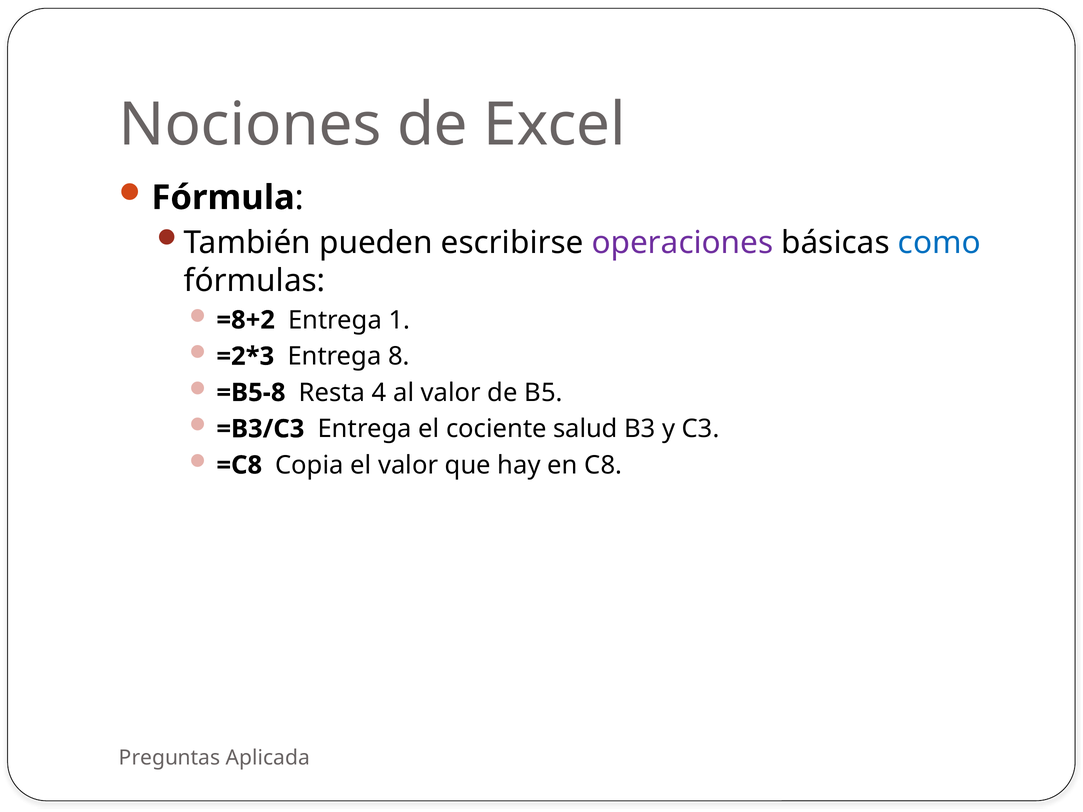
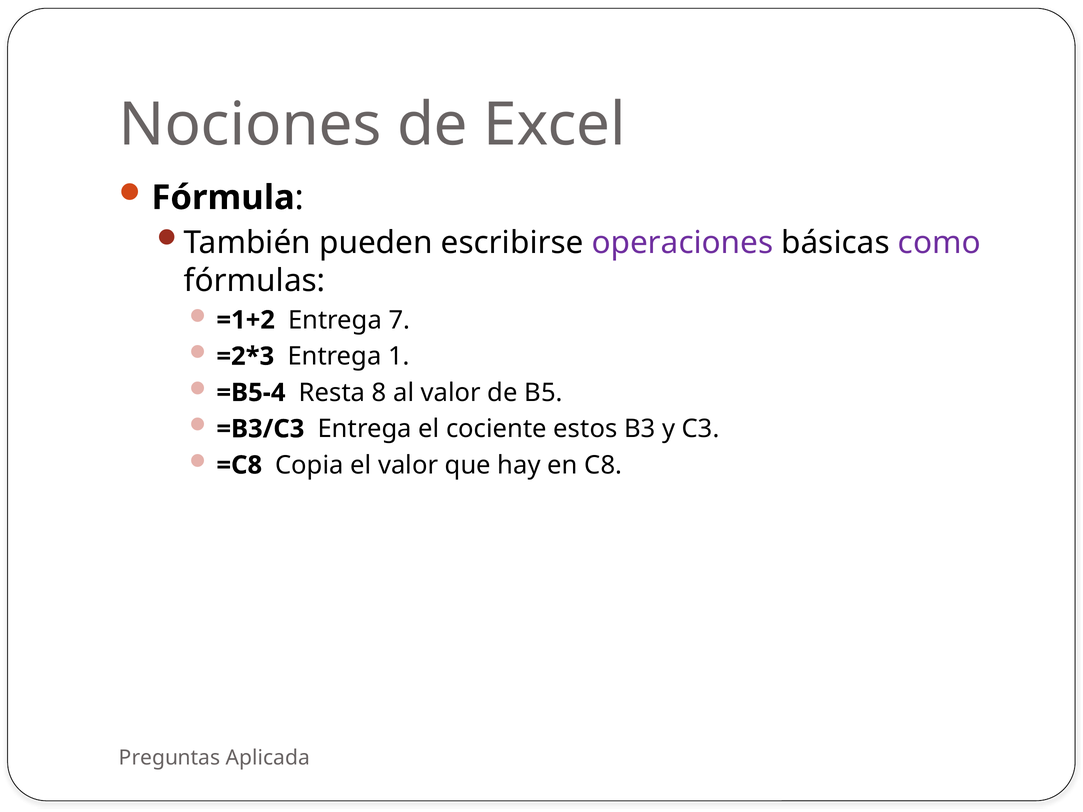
como colour: blue -> purple (939, 243)
=8+2: =8+2 -> =1+2 (246, 320)
1: 1 -> 7 (399, 320)
8: 8 -> 1 (399, 356)
=B5-8: =B5-8 -> =B5-4 (251, 393)
4: 4 -> 8 (379, 393)
salud: salud -> estos (585, 429)
